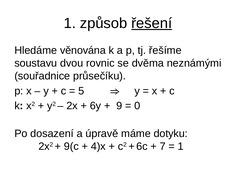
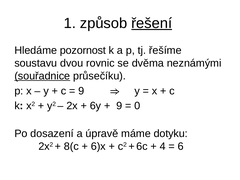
věnována: věnována -> pozornost (83, 50)
souřadnice underline: none -> present (42, 76)
5: 5 -> 9 (81, 91)
9(c: 9(c -> 8(c (71, 146)
4)x: 4)x -> 6)x (98, 146)
7: 7 -> 4 (163, 146)
1: 1 -> 6 (181, 146)
